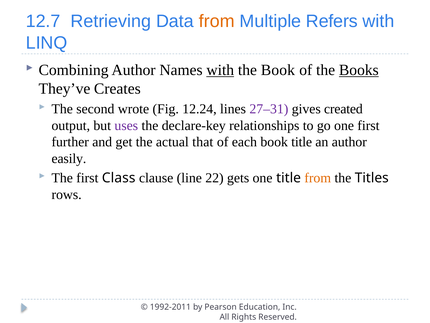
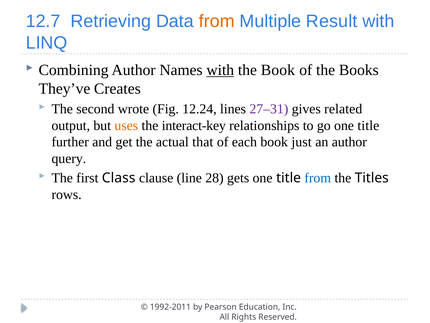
Refers: Refers -> Result (332, 21)
Books underline: present -> none (359, 70)
created: created -> related (343, 109)
uses colour: purple -> orange (126, 125)
declare-key: declare-key -> interact-key (194, 125)
go one first: first -> title (368, 125)
book title: title -> just (302, 142)
easily: easily -> query (69, 158)
22: 22 -> 28 (214, 178)
from colour: orange -> blue (318, 178)
